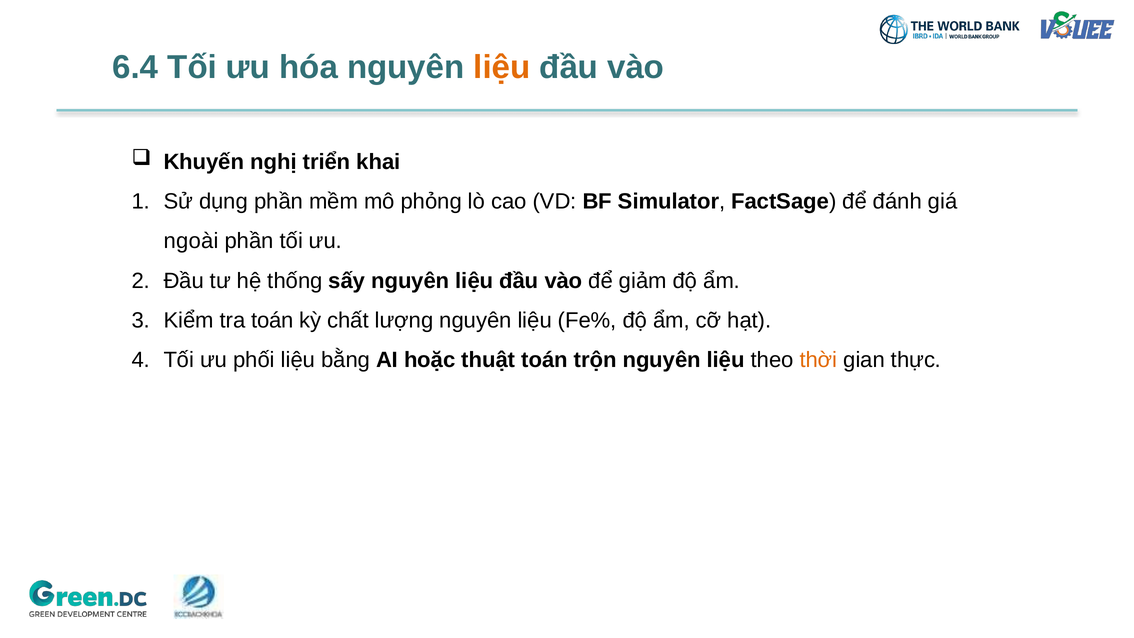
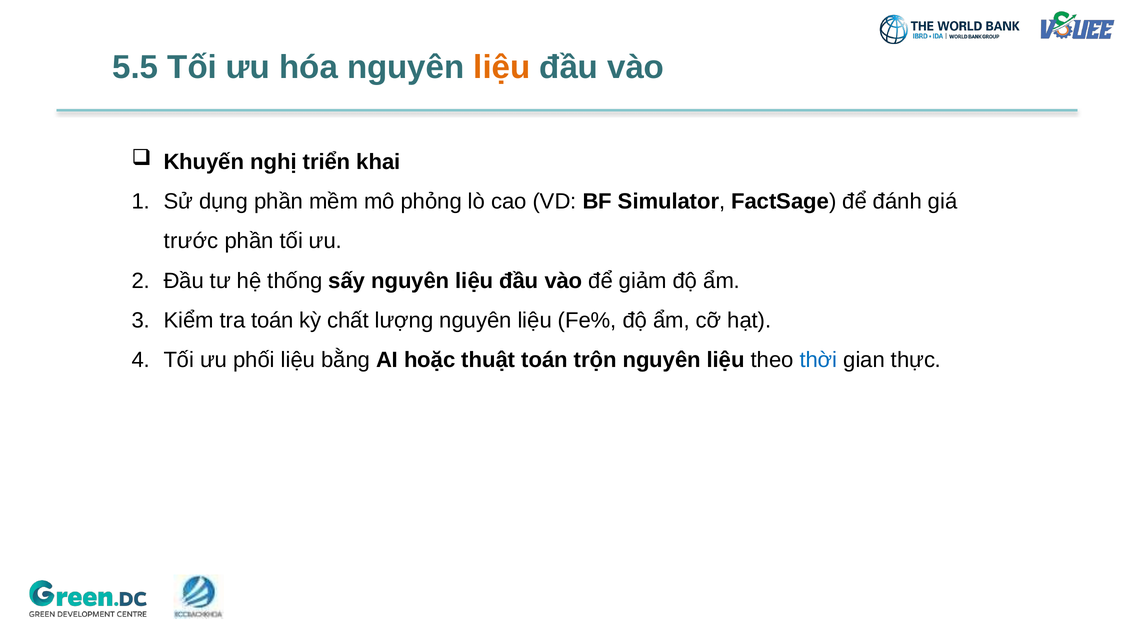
6.4: 6.4 -> 5.5 (135, 67)
ngoài: ngoài -> trước (191, 241)
thời colour: orange -> blue (818, 360)
